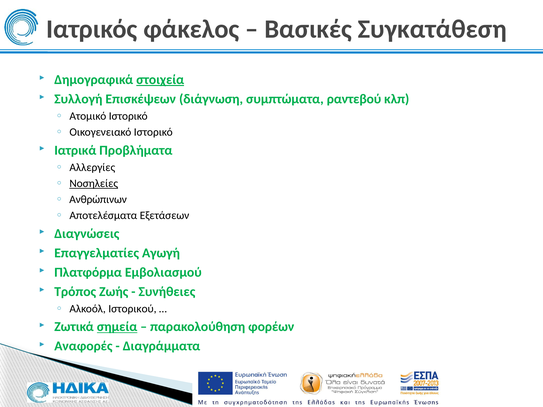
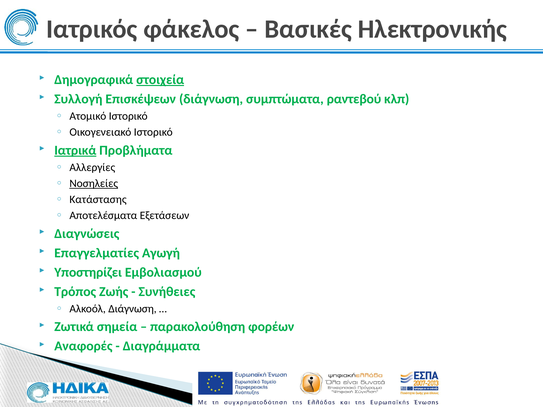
Συγκατάθεση: Συγκατάθεση -> Ηλεκτρονικής (432, 29)
Ιατρικά underline: none -> present (75, 150)
Ανθρώπινων: Ανθρώπινων -> Κατάστασης (98, 200)
Πλατφόρμα: Πλατφόρμα -> Υποστηρίζει (88, 272)
Αλκοόλ Ιστορικού: Ιστορικού -> Διάγνωση (132, 309)
σημεία underline: present -> none (117, 327)
